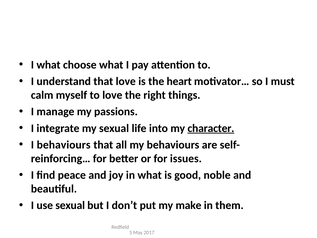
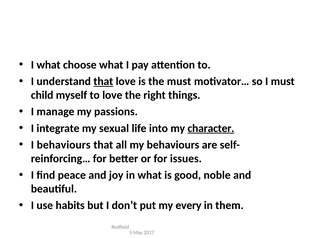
that underline: none -> present (103, 81)
the heart: heart -> must (179, 81)
calm: calm -> child (42, 95)
use sexual: sexual -> habits (70, 205)
make: make -> every (188, 205)
